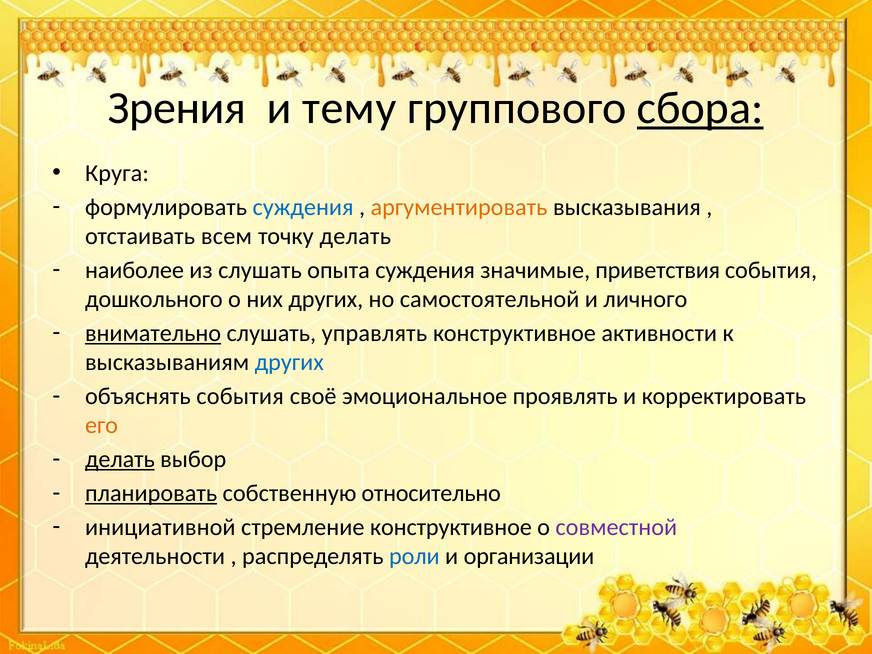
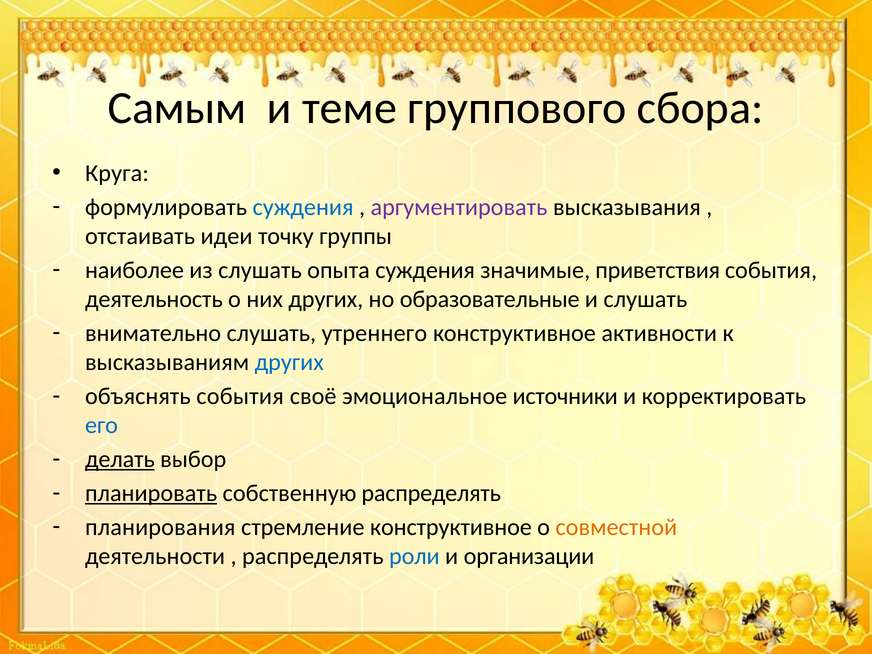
Зрения: Зрения -> Самым (177, 108)
тему: тему -> теме (350, 108)
сбора underline: present -> none (700, 108)
аргументировать colour: orange -> purple (459, 207)
всем: всем -> идеи (227, 236)
точку делать: делать -> группы (356, 236)
дошкольного: дошкольного -> деятельность (154, 299)
самостоятельной: самостоятельной -> образовательные (490, 299)
и личного: личного -> слушать (645, 299)
внимательно underline: present -> none (153, 333)
управлять: управлять -> утреннего (374, 333)
проявлять: проявлять -> источники (565, 396)
его colour: orange -> blue (102, 425)
собственную относительно: относительно -> распределять (431, 493)
инициативной: инициативной -> планирования (160, 527)
совместной colour: purple -> orange (616, 527)
